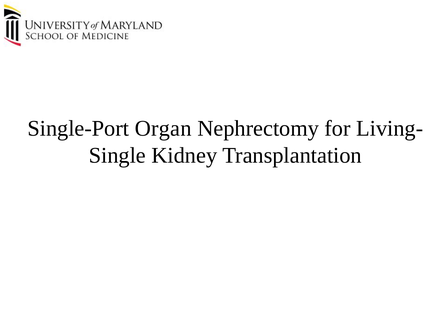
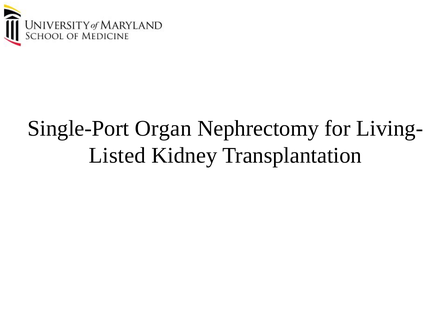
Single: Single -> Listed (117, 155)
